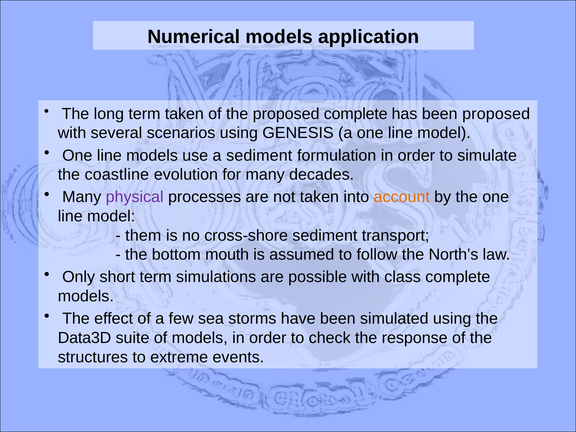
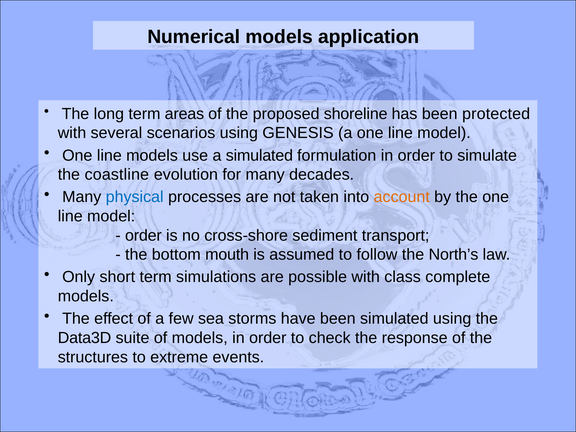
term taken: taken -> areas (184, 114)
proposed complete: complete -> shoreline (356, 114)
been proposed: proposed -> protected (496, 114)
a sediment: sediment -> simulated (259, 155)
physical colour: purple -> blue (135, 197)
them: them -> order (143, 235)
